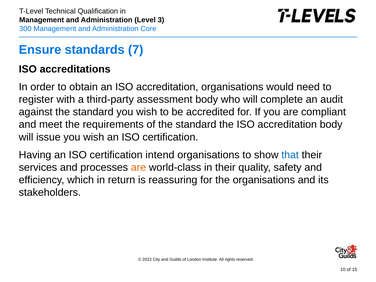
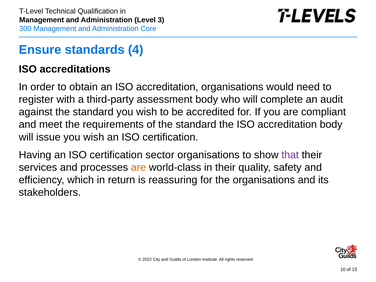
7: 7 -> 4 (136, 50)
intend: intend -> sector (160, 155)
that colour: blue -> purple (290, 155)
